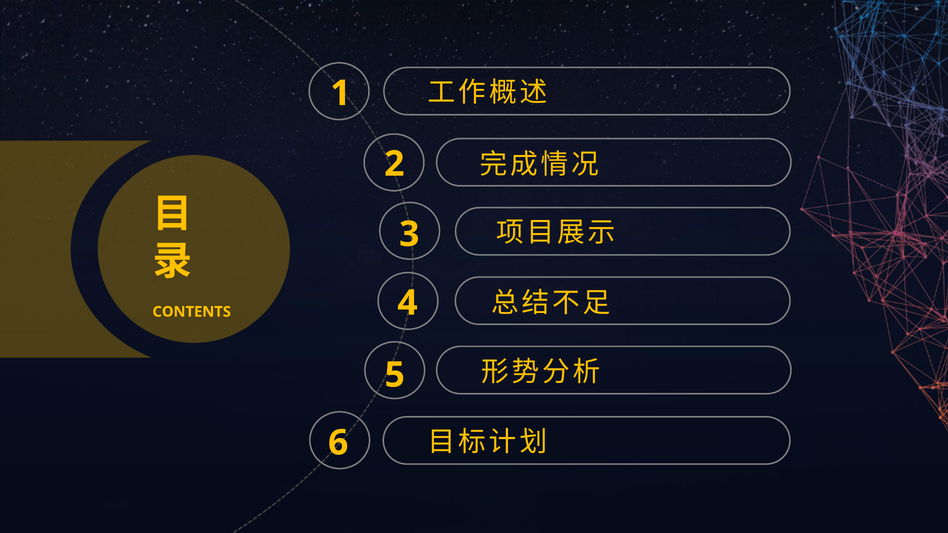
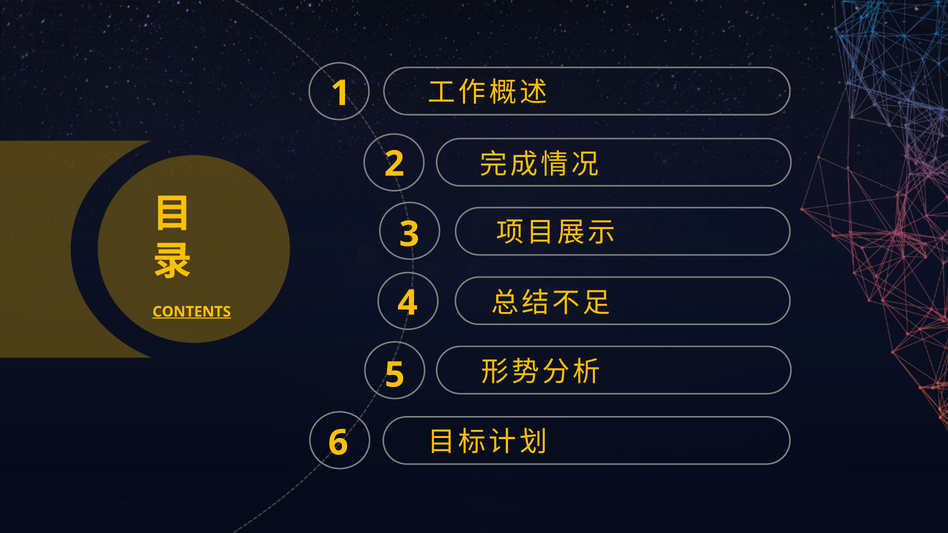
CONTENTS underline: none -> present (192, 312)
